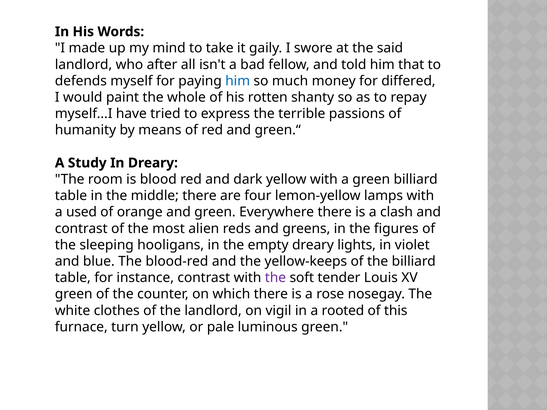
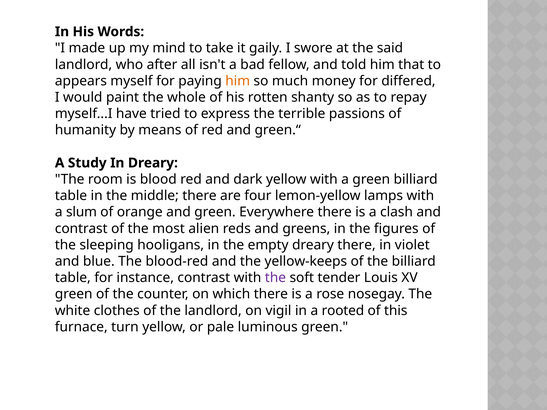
defends: defends -> appears (81, 81)
him colour: blue -> orange (238, 81)
used: used -> slum (81, 212)
dreary lights: lights -> there (357, 245)
